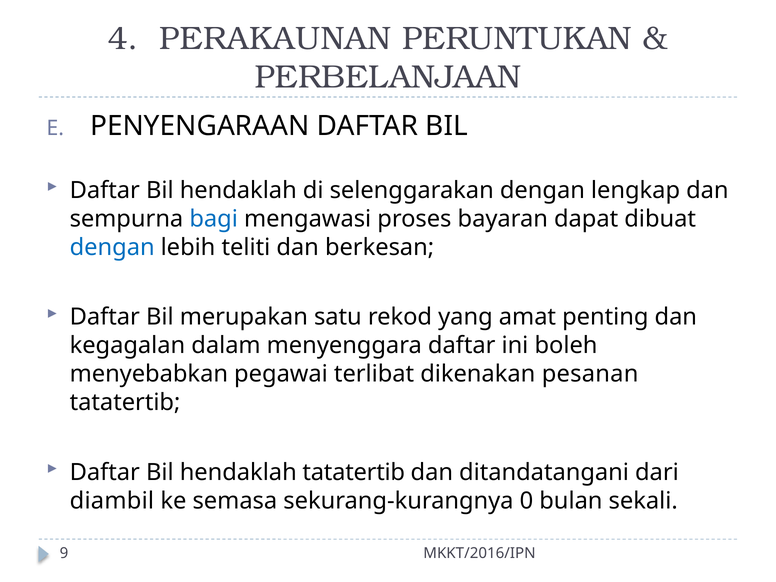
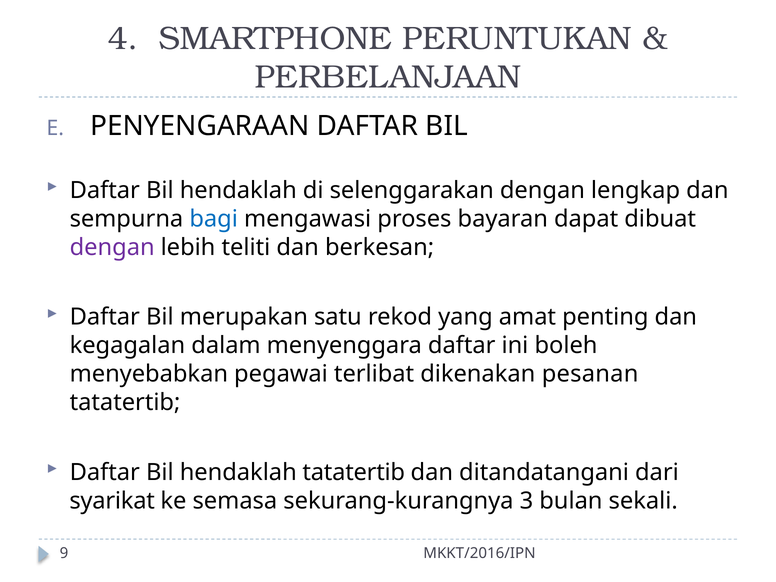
PERAKAUNAN: PERAKAUNAN -> SMARTPHONE (275, 38)
dengan colour: blue -> purple (112, 247)
diambil: diambil -> syarikat (112, 501)
0: 0 -> 3 (526, 501)
